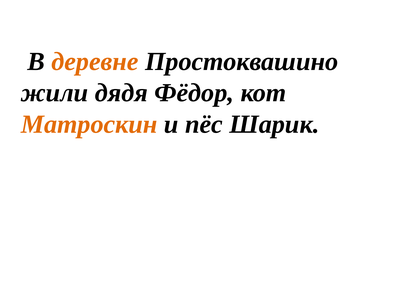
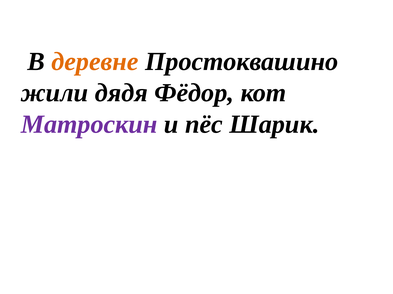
Матроскин colour: orange -> purple (89, 125)
